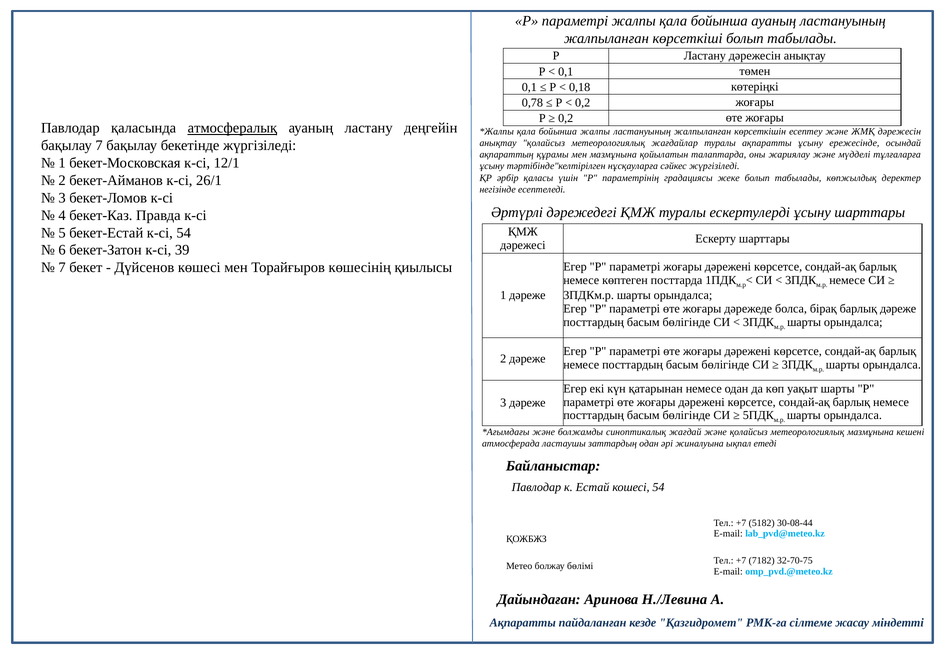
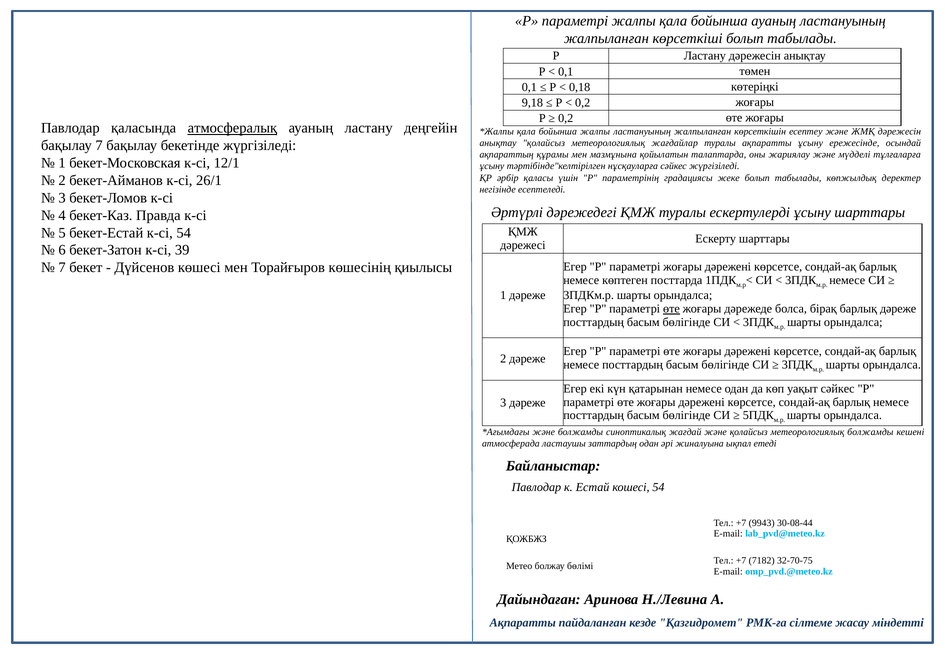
0,78: 0,78 -> 9,18 (532, 103)
өте underline: none -> present (671, 309)
уақыт шарты: шарты -> сәйкес (838, 389)
метеорологиялық мазмұнына: мазмұнына -> болжамды (870, 432)
5182: 5182 -> 9943 (762, 523)
